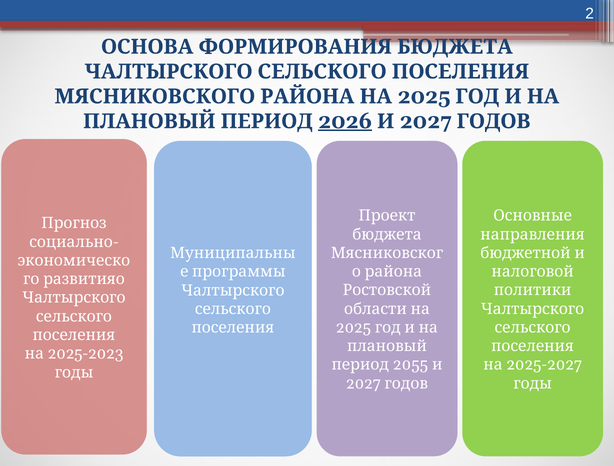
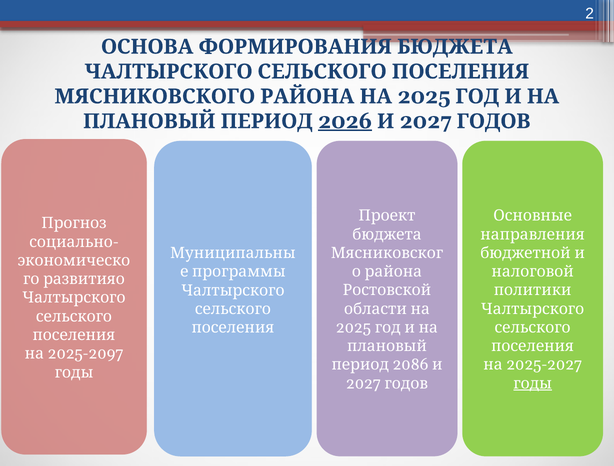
2025-2023: 2025-2023 -> 2025-2097 (85, 354)
2055: 2055 -> 2086 (411, 365)
годы underline: none -> present (533, 383)
